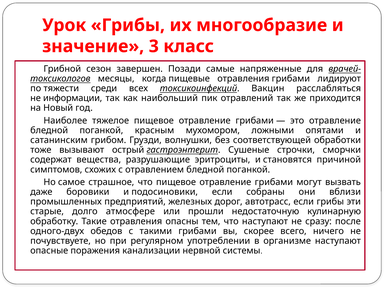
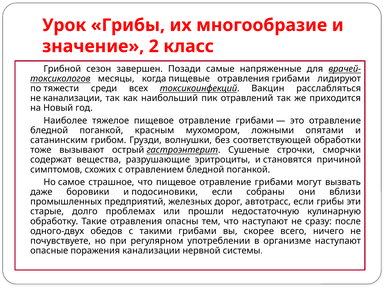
3: 3 -> 2 (154, 46)
не информации: информации -> канализации (73, 98)
атмосфере: атмосфере -> проблемах (130, 211)
